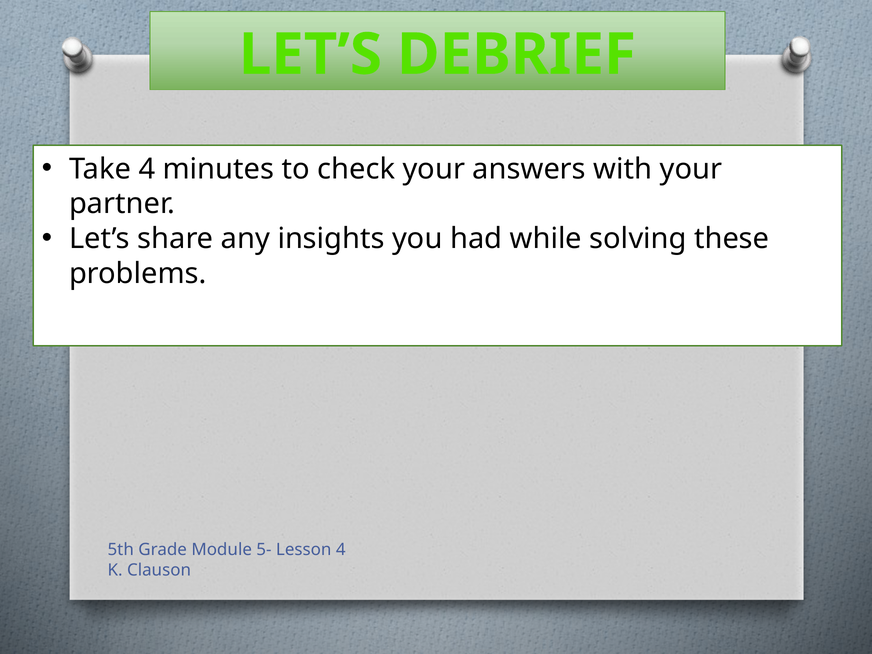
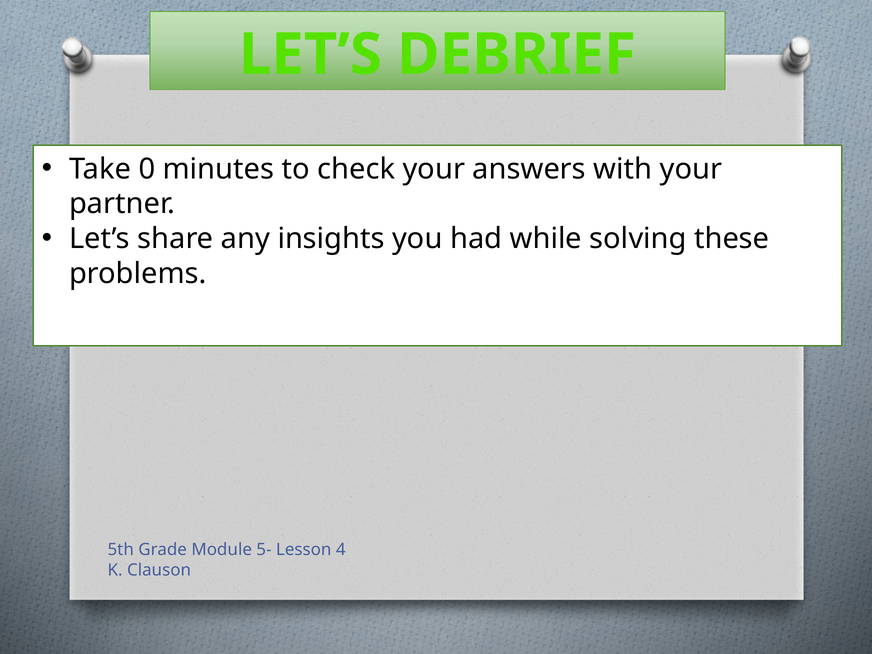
Take 4: 4 -> 0 (147, 169)
